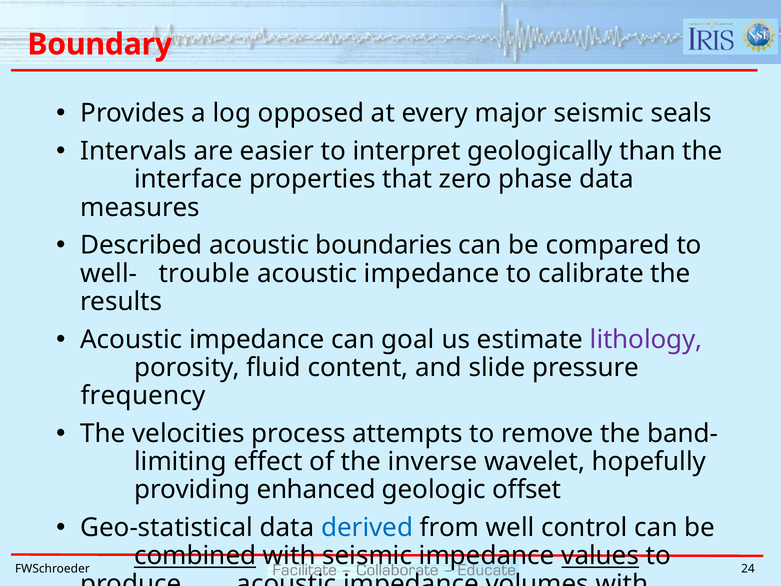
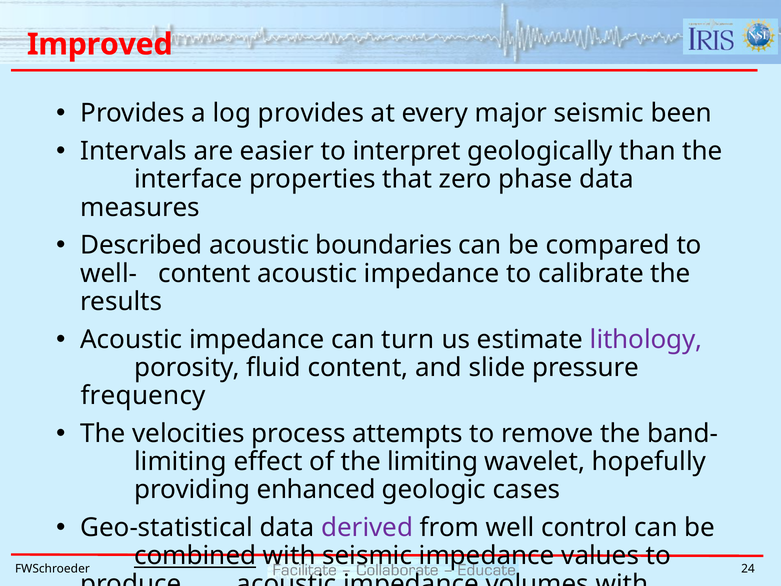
Boundary: Boundary -> Improved (100, 44)
log opposed: opposed -> provides (311, 113)
seals: seals -> been (681, 113)
well- trouble: trouble -> content (205, 273)
goal: goal -> turn (408, 339)
the inverse: inverse -> limiting (433, 462)
offset: offset -> cases (527, 490)
derived colour: blue -> purple (367, 528)
values underline: present -> none (600, 556)
